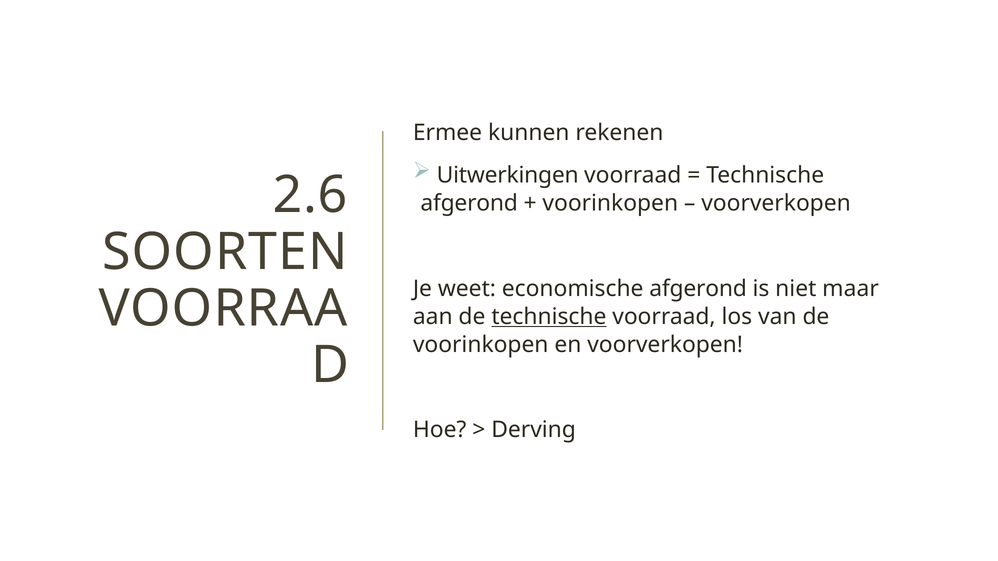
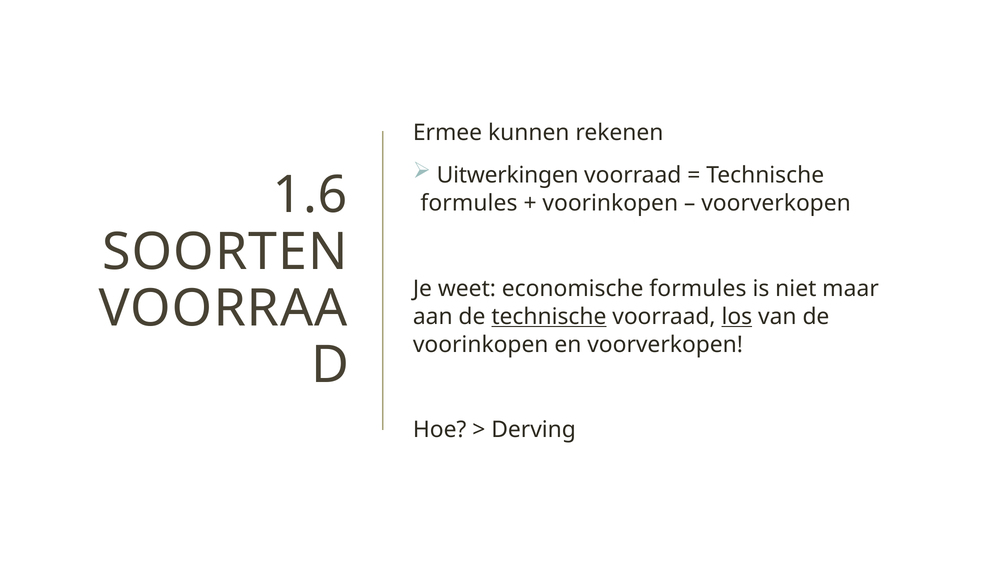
2.6: 2.6 -> 1.6 (310, 195)
afgerond: afgerond -> formules (469, 204)
economische afgerond: afgerond -> formules (698, 289)
los underline: none -> present (737, 317)
